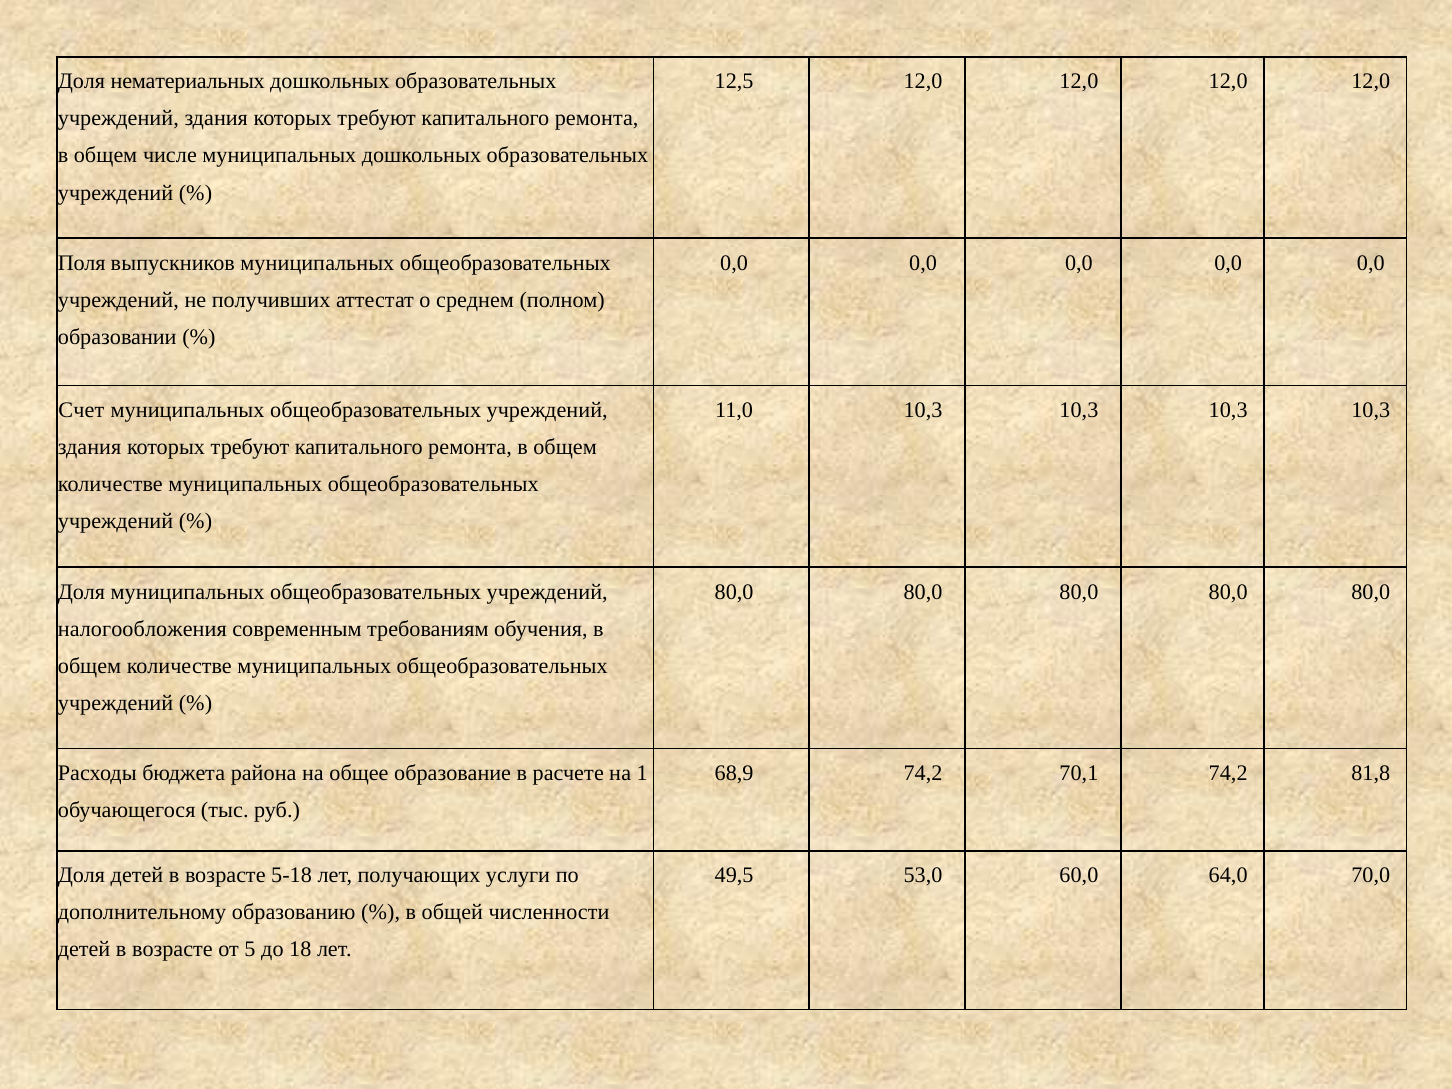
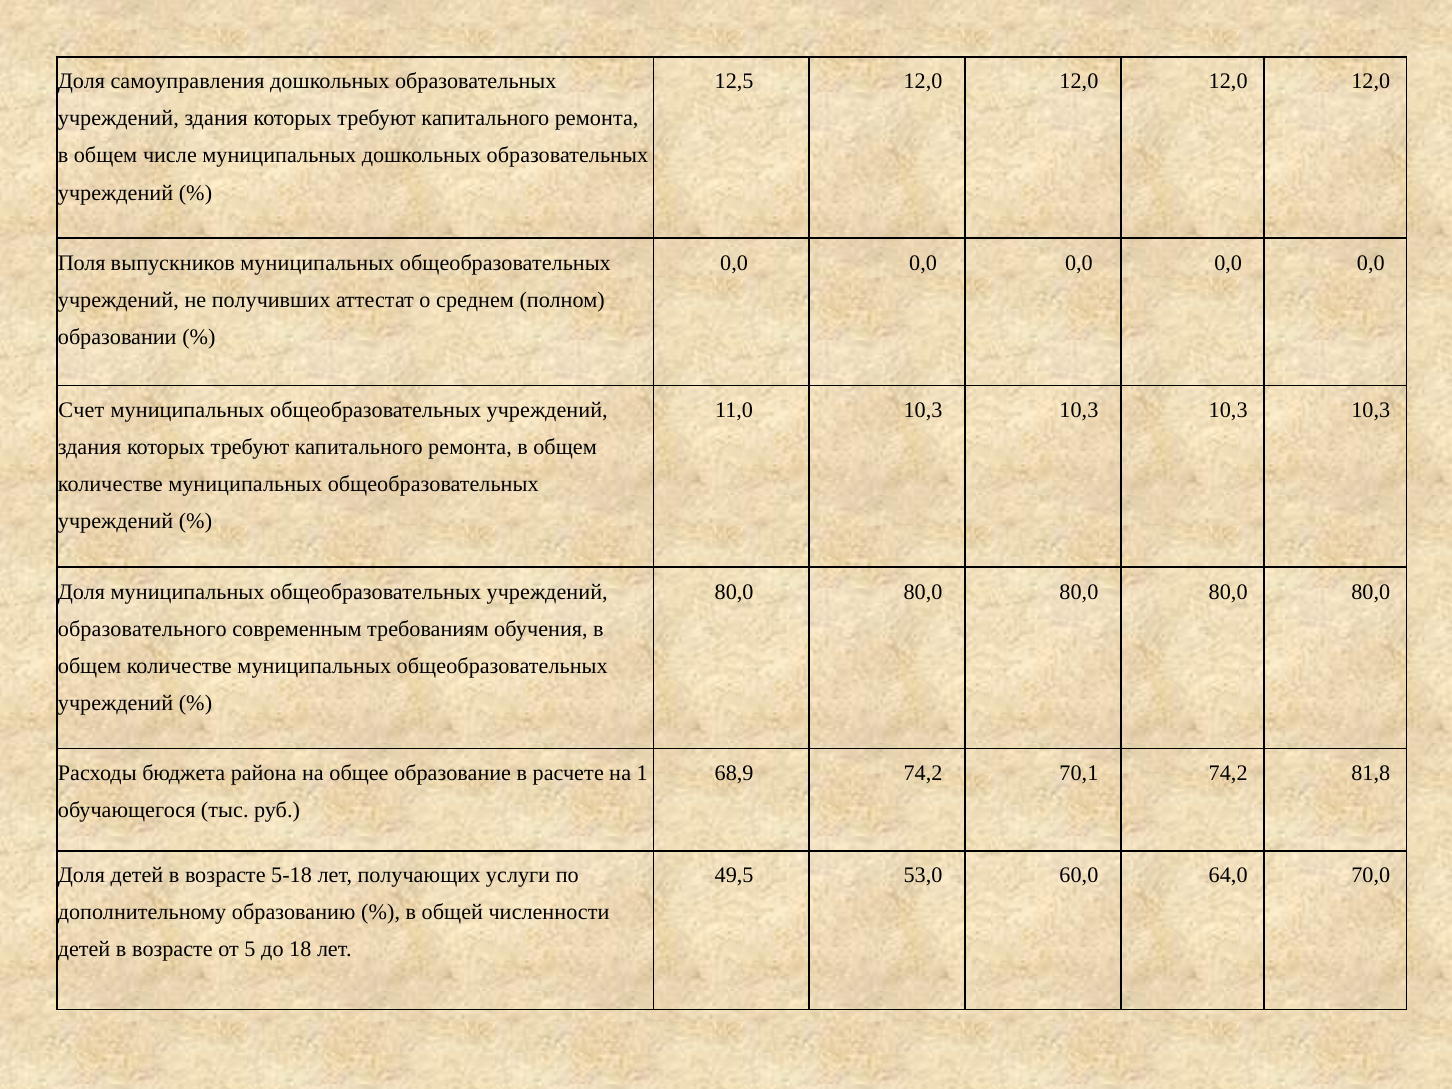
нематериальных: нематериальных -> самоуправления (188, 82)
налогообложения: налогообложения -> образовательного (142, 629)
